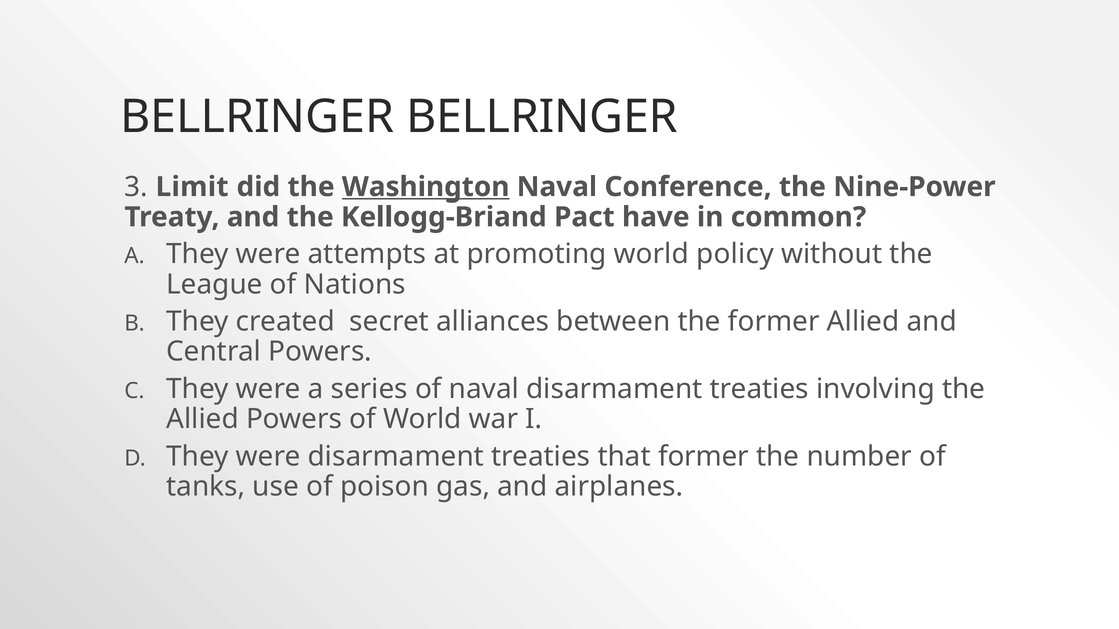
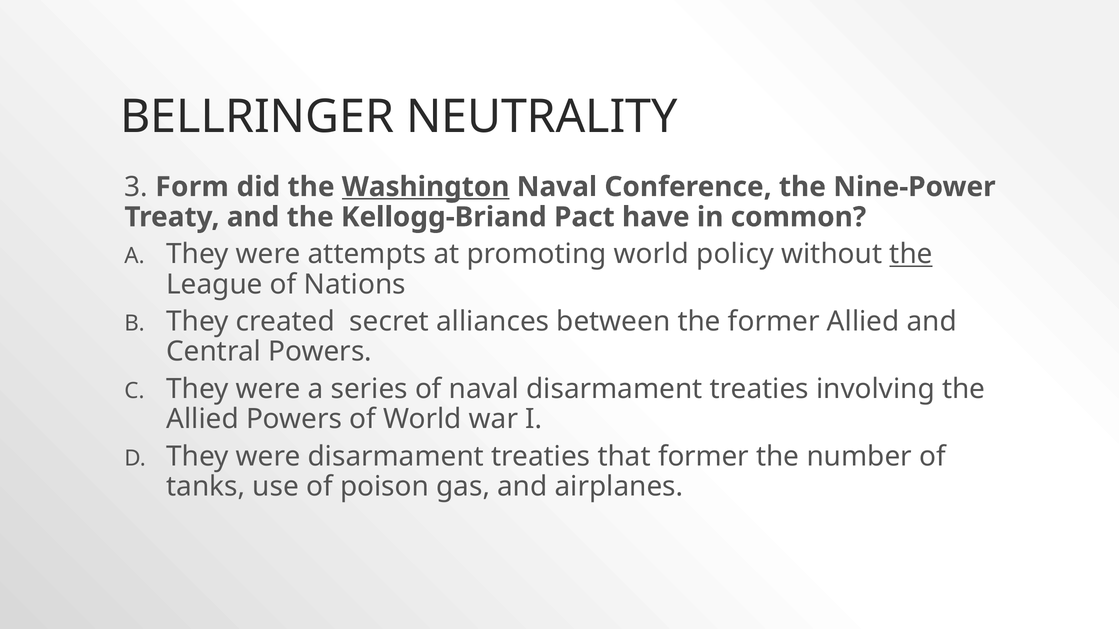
BELLRINGER BELLRINGER: BELLRINGER -> NEUTRALITY (542, 117)
Limit: Limit -> Form (192, 187)
the underline: none -> present (911, 254)
